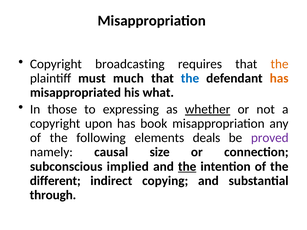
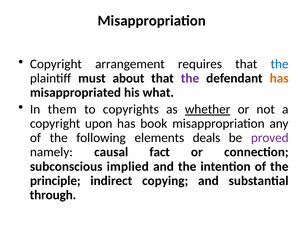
broadcasting: broadcasting -> arrangement (130, 64)
the colour: orange -> blue (280, 64)
much: much -> about (129, 78)
the colour: blue -> purple (190, 78)
those: those -> them (62, 109)
expressing: expressing -> copyrights (131, 109)
size: size -> fact (160, 152)
the underline: present -> none (187, 167)
different: different -> principle (55, 181)
